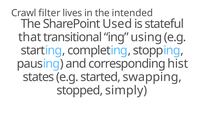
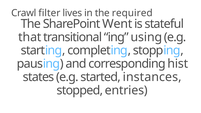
intended: intended -> required (132, 13)
Used: Used -> Went (117, 24)
swapping: swapping -> instances (152, 77)
simply: simply -> entries (126, 90)
